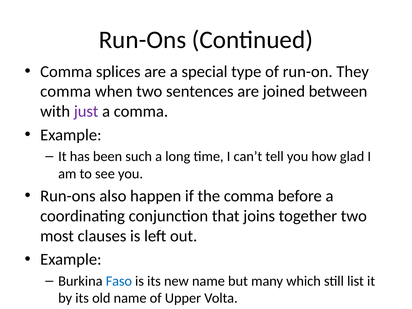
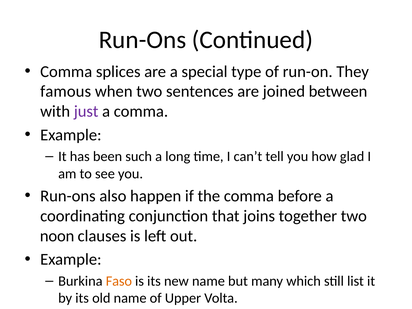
comma: comma -> famous (66, 91)
most: most -> noon (57, 236)
Faso colour: blue -> orange (119, 281)
